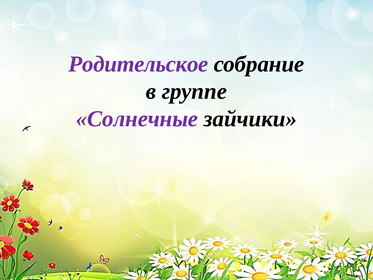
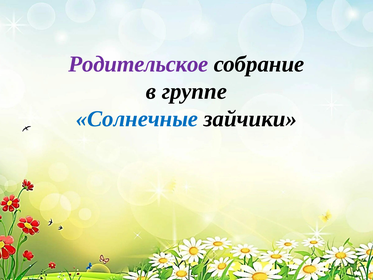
Солнечные colour: purple -> blue (137, 119)
